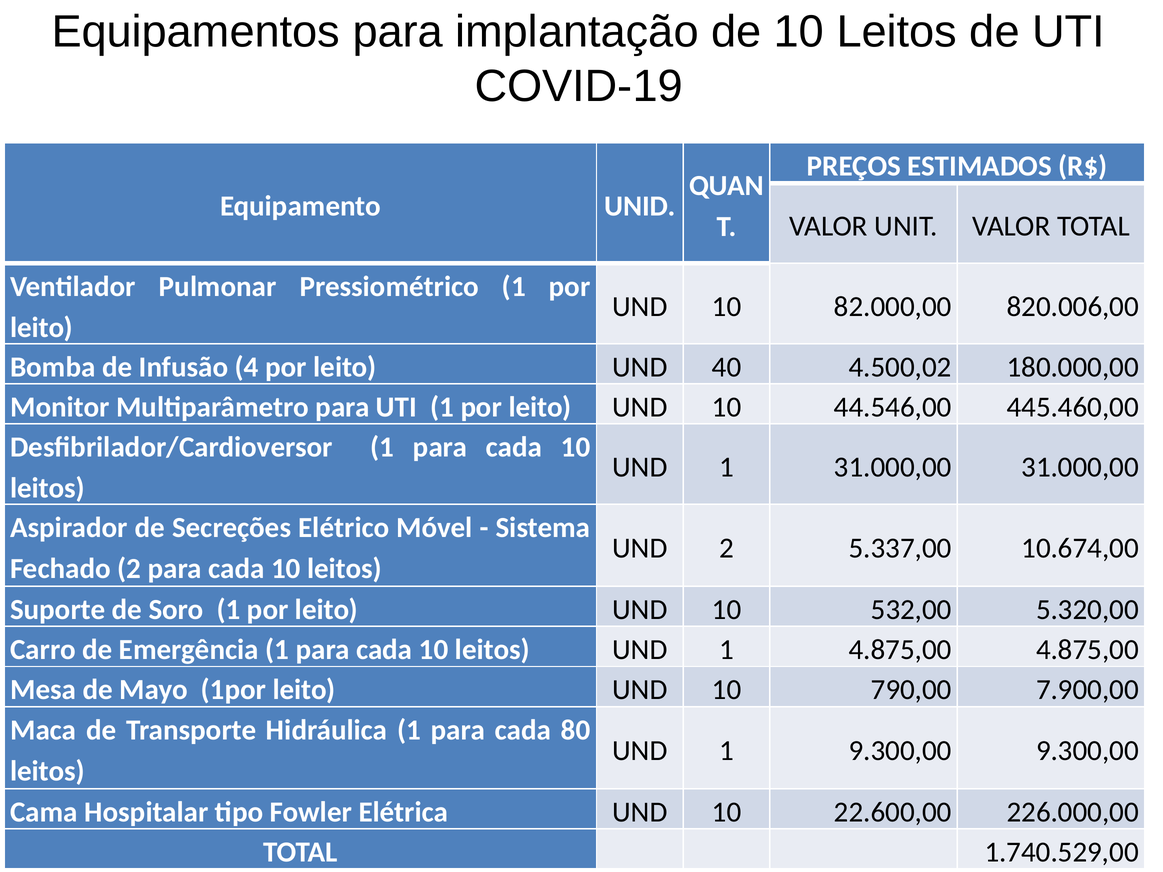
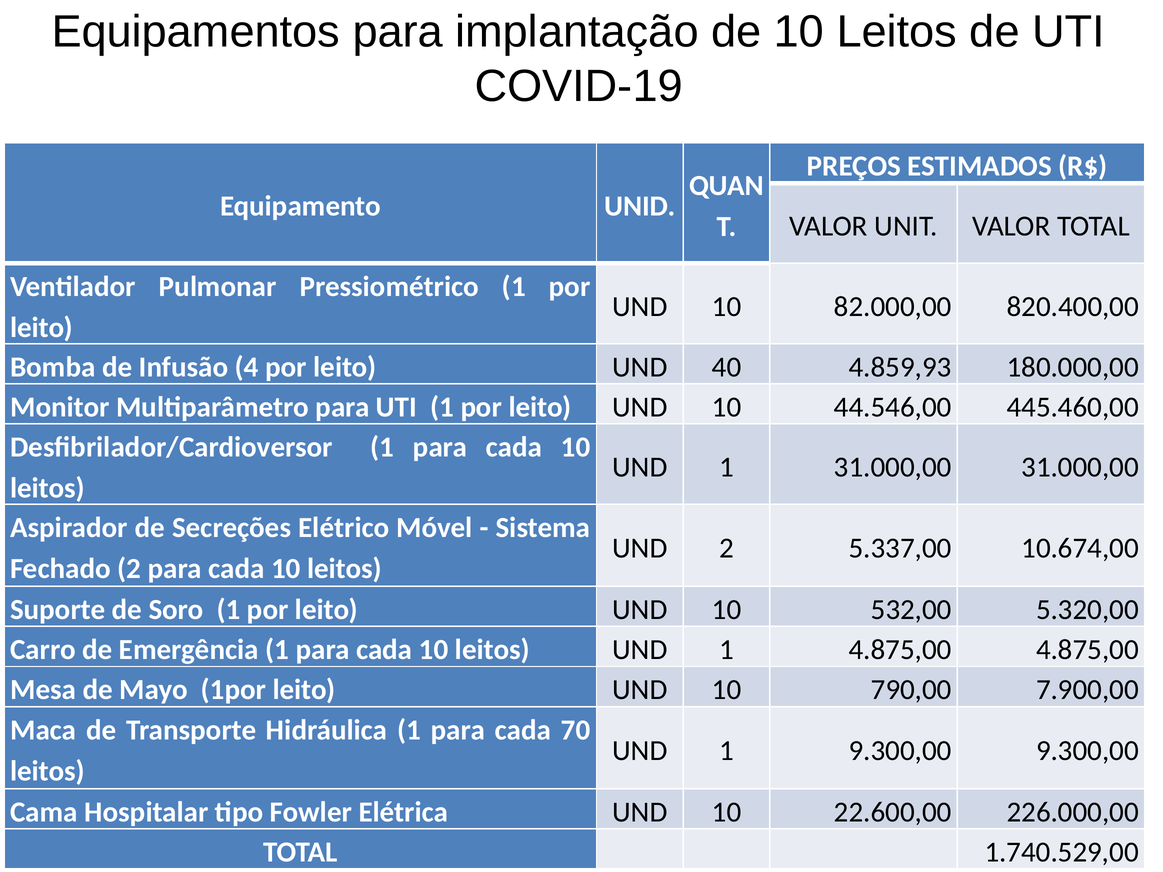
820.006,00: 820.006,00 -> 820.400,00 (1073, 307)
4.500,02: 4.500,02 -> 4.859,93 (900, 367)
80: 80 -> 70 (576, 730)
